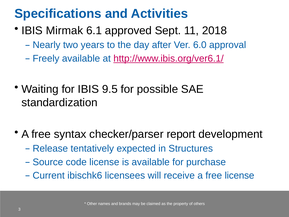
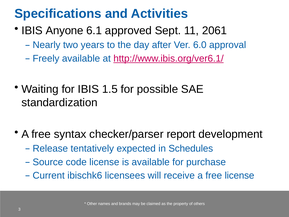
Mirmak: Mirmak -> Anyone (65, 31)
2018: 2018 -> 2061 (214, 31)
9.5: 9.5 -> 1.5 (110, 89)
Structures: Structures -> Schedules (191, 148)
